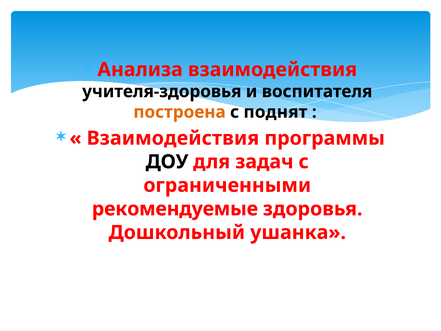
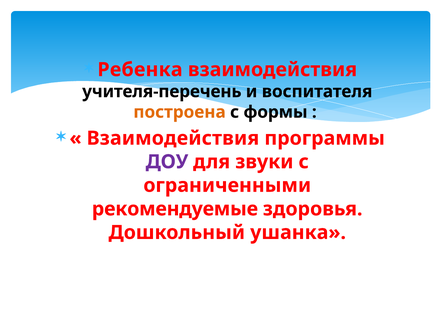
Анализа: Анализа -> Ребенка (140, 70)
учителя-здоровья: учителя-здоровья -> учителя-перечень (162, 91)
поднят: поднят -> формы (276, 112)
ДОУ colour: black -> purple (167, 162)
задач: задач -> звуки (264, 162)
